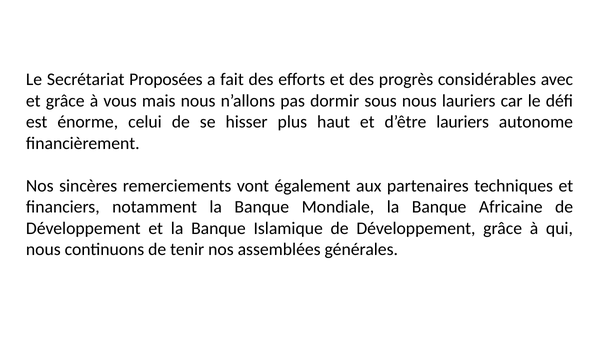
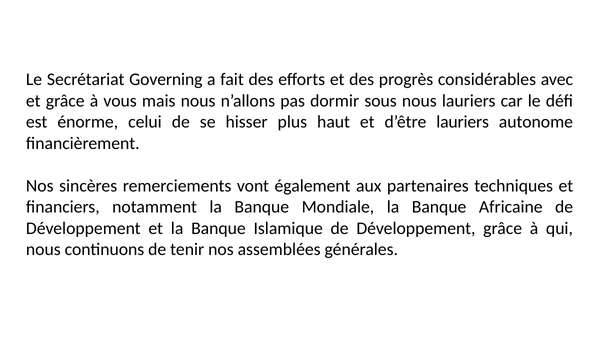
Proposées: Proposées -> Governing (166, 80)
